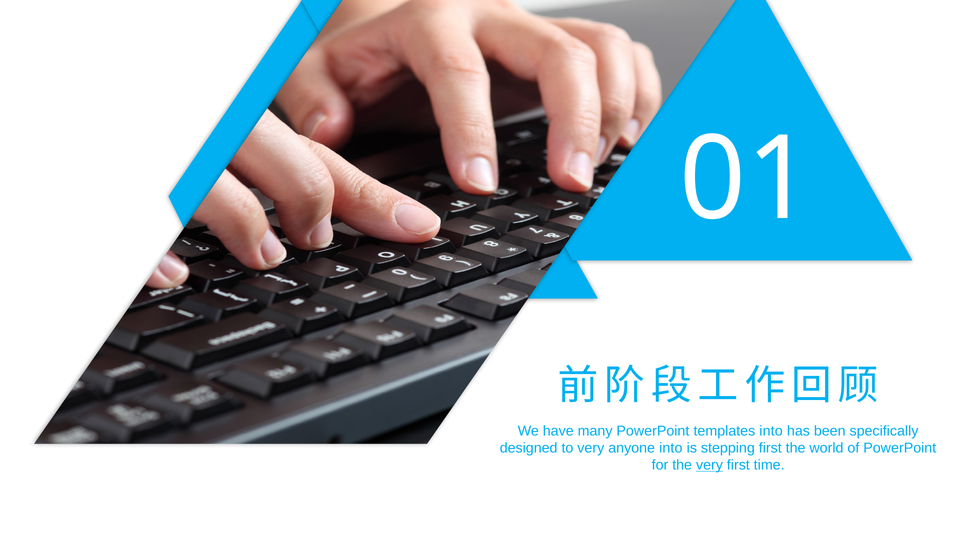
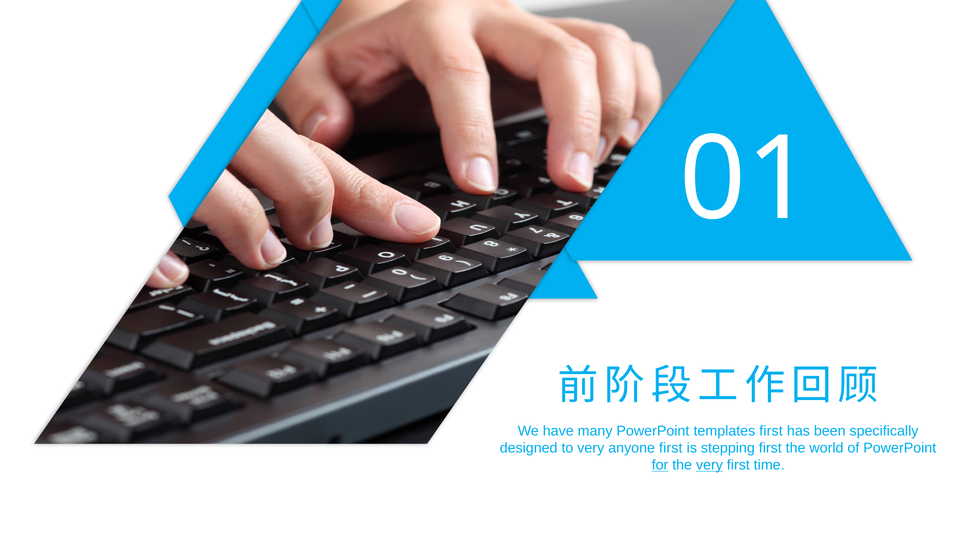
templates into: into -> first (771, 431)
anyone into: into -> first (671, 448)
for underline: none -> present (660, 465)
